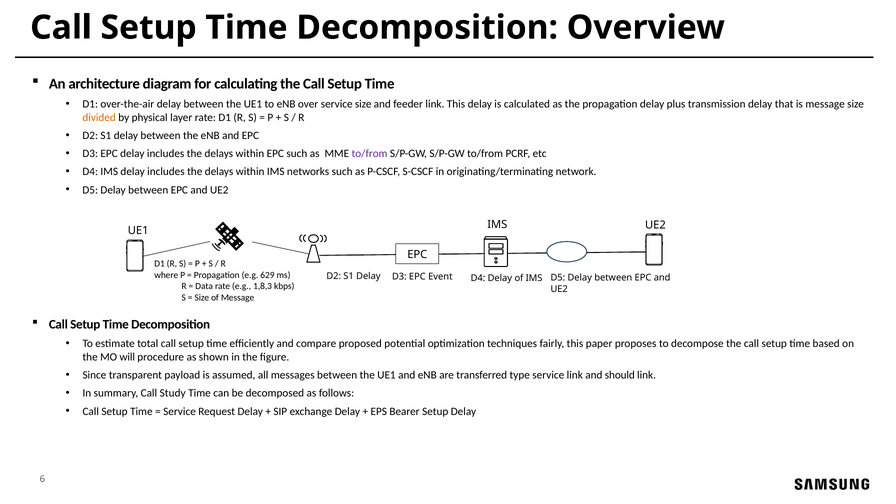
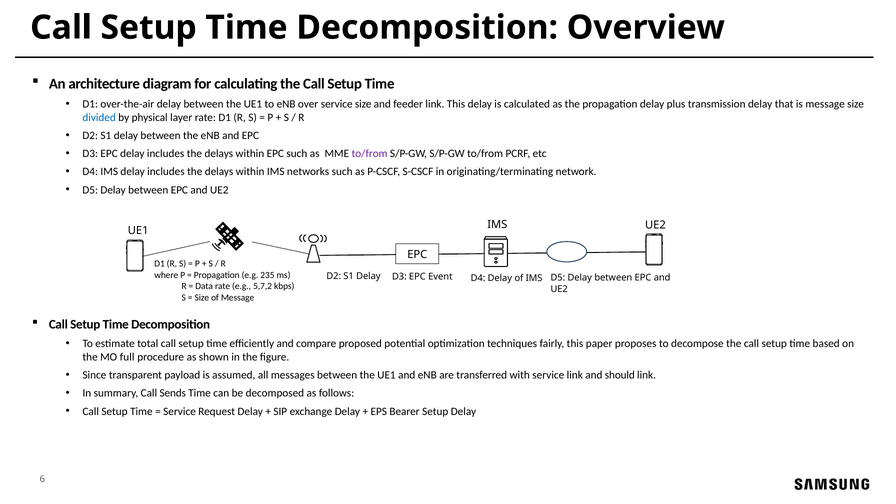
divided colour: orange -> blue (99, 117)
629: 629 -> 235 (267, 275)
1,8,3: 1,8,3 -> 5,7,2 (263, 286)
will: will -> full (127, 357)
type: type -> with (520, 375)
Study: Study -> Sends (173, 393)
